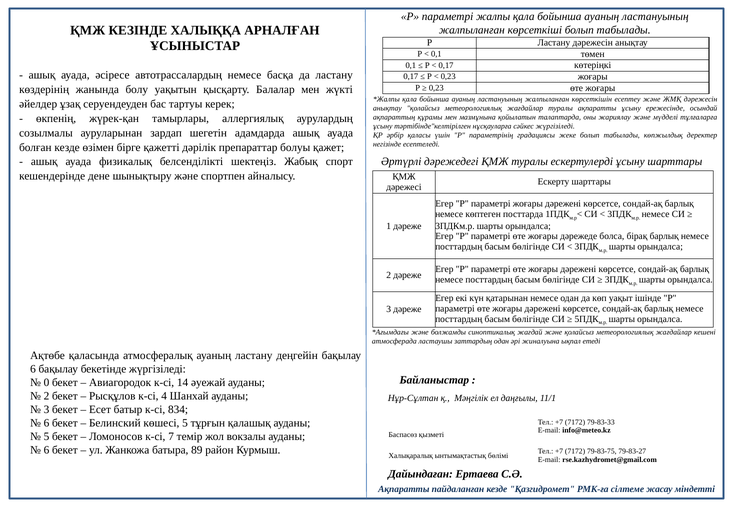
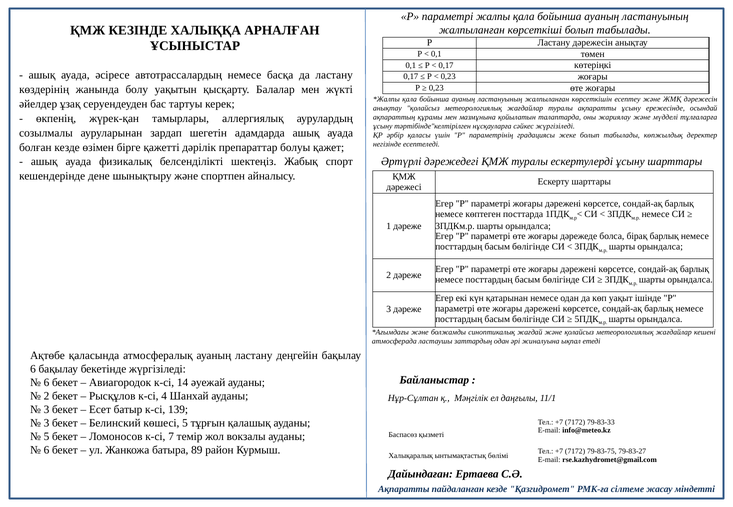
0: 0 -> 6 (46, 383)
834: 834 -> 139 (178, 410)
6: 6 -> 3 (46, 423)
